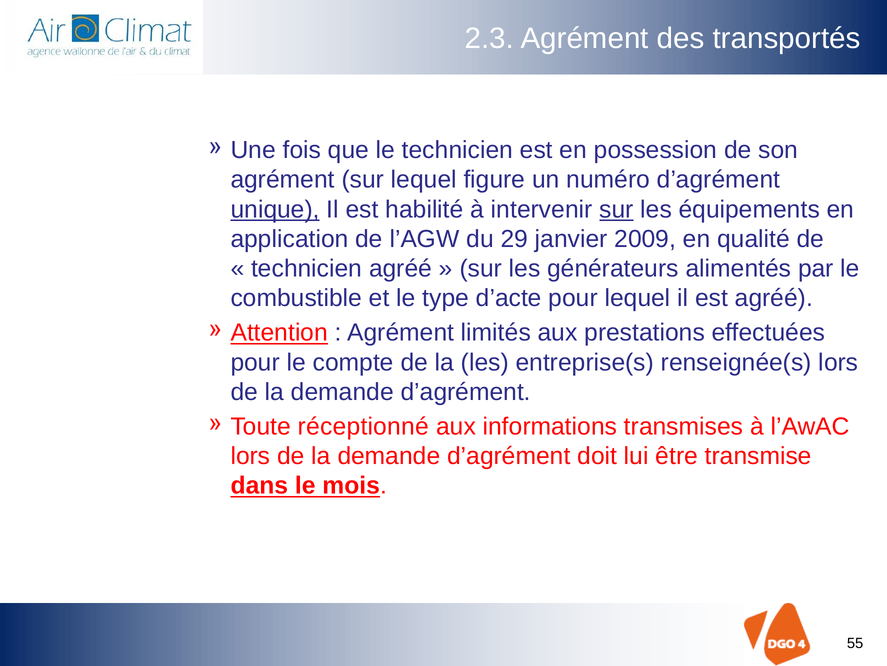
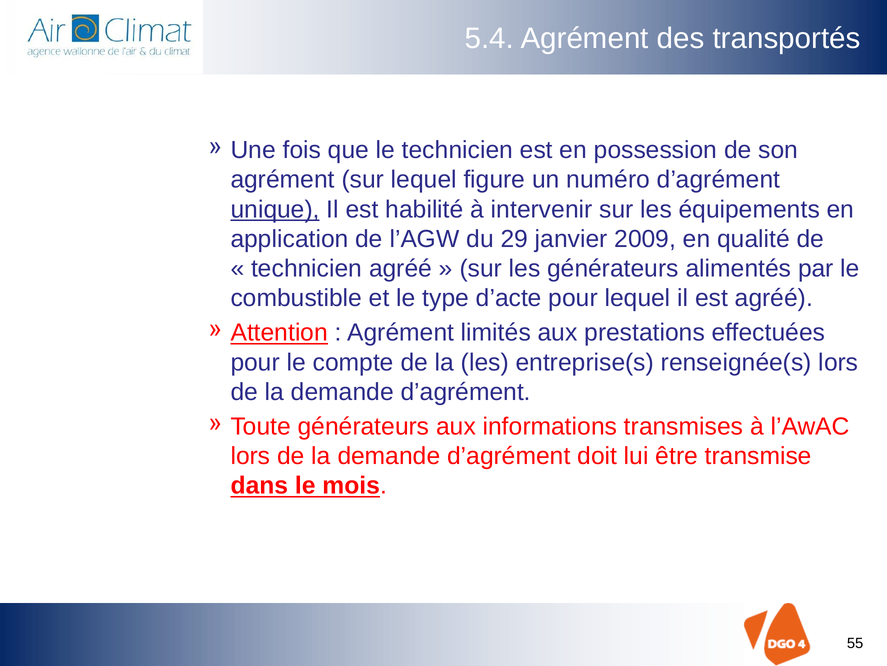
2.3: 2.3 -> 5.4 (489, 38)
sur underline: present -> none (616, 209)
Toute réceptionné: réceptionné -> générateurs (363, 426)
